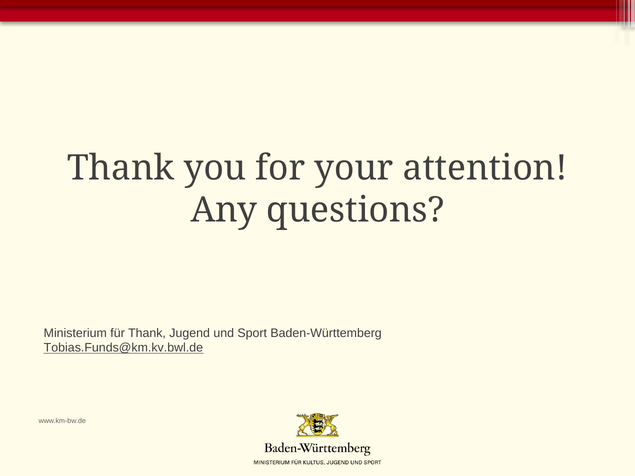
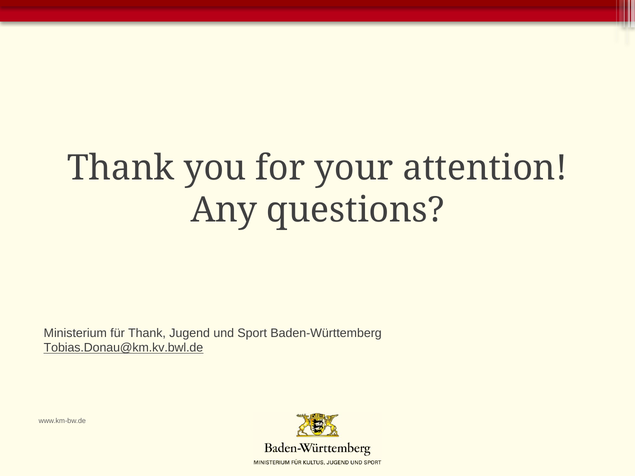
Tobias.Funds@km.kv.bwl.de: Tobias.Funds@km.kv.bwl.de -> Tobias.Donau@km.kv.bwl.de (123, 348)
